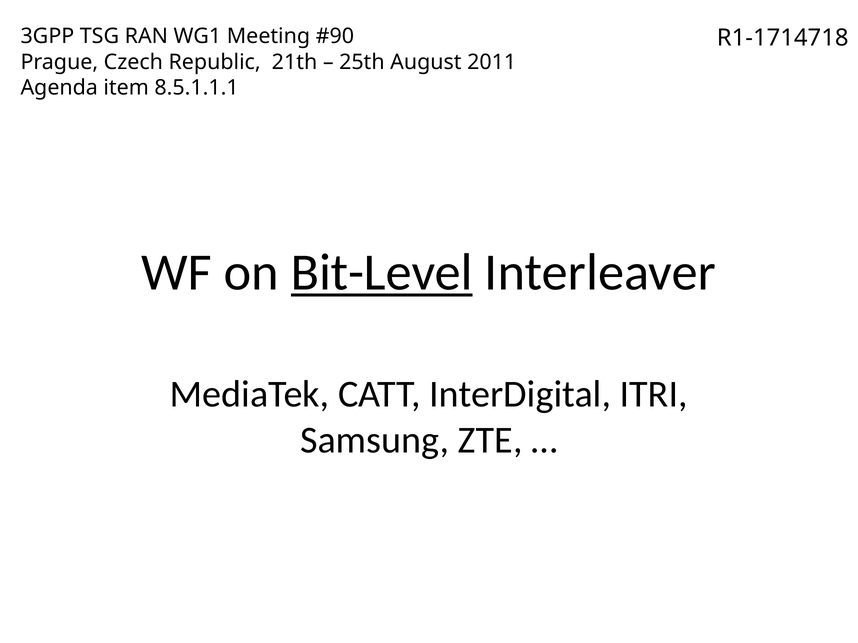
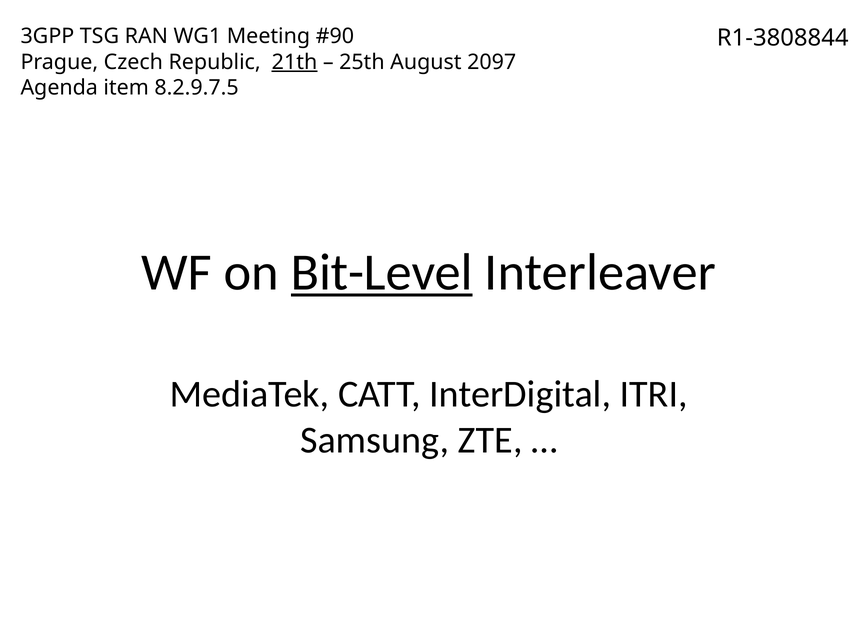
R1-1714718: R1-1714718 -> R1-3808844 (783, 38)
21th underline: none -> present (295, 62)
2011: 2011 -> 2097 (492, 62)
8.5.1.1.1: 8.5.1.1.1 -> 8.2.9.7.5 (197, 88)
